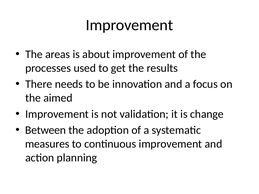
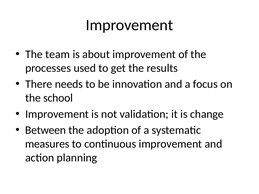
areas: areas -> team (58, 54)
aimed: aimed -> school (58, 98)
